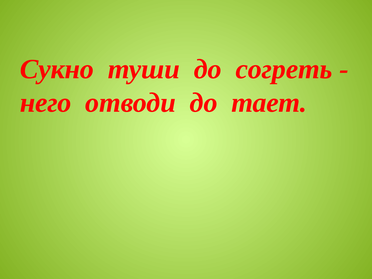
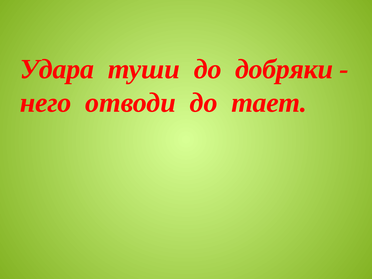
Сукно: Сукно -> Удара (57, 69)
согреть: согреть -> добряки (284, 69)
